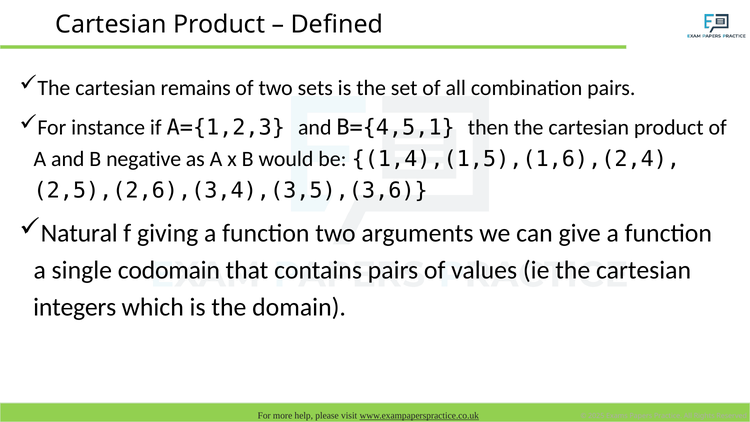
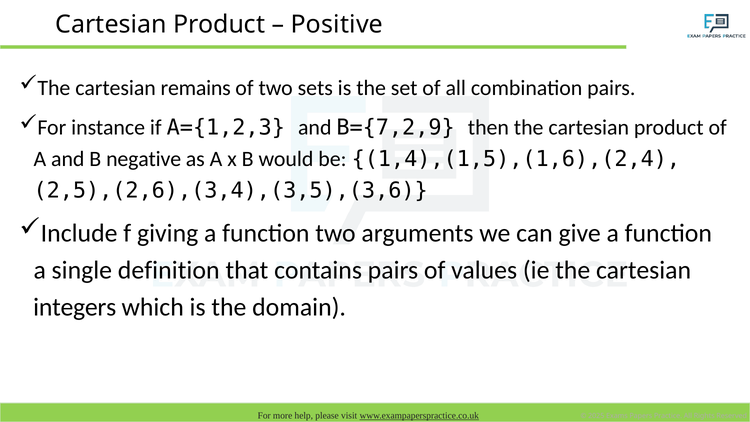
Defined: Defined -> Positive (337, 25)
B={4,5,1: B={4,5,1 -> B={7,2,9 (396, 127)
Natural: Natural -> Include (79, 233)
codomain: codomain -> definition (169, 270)
